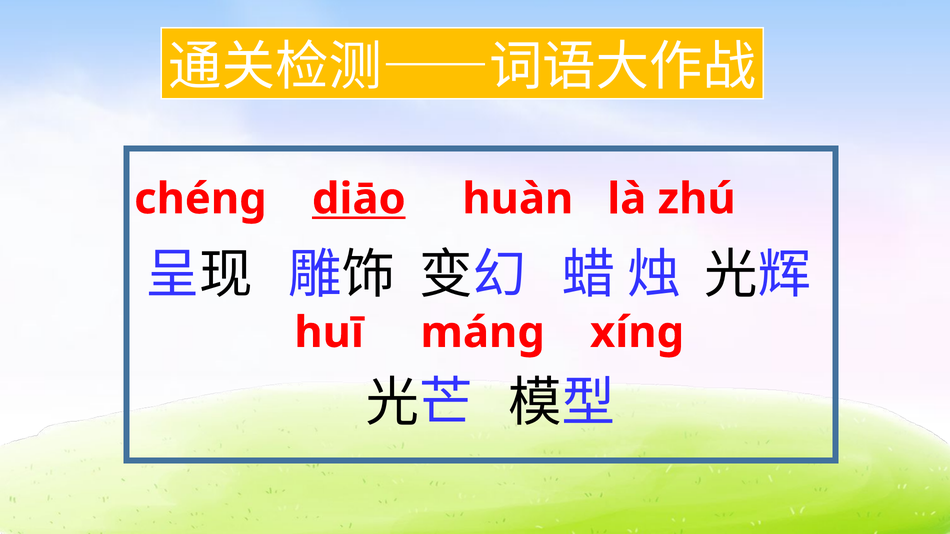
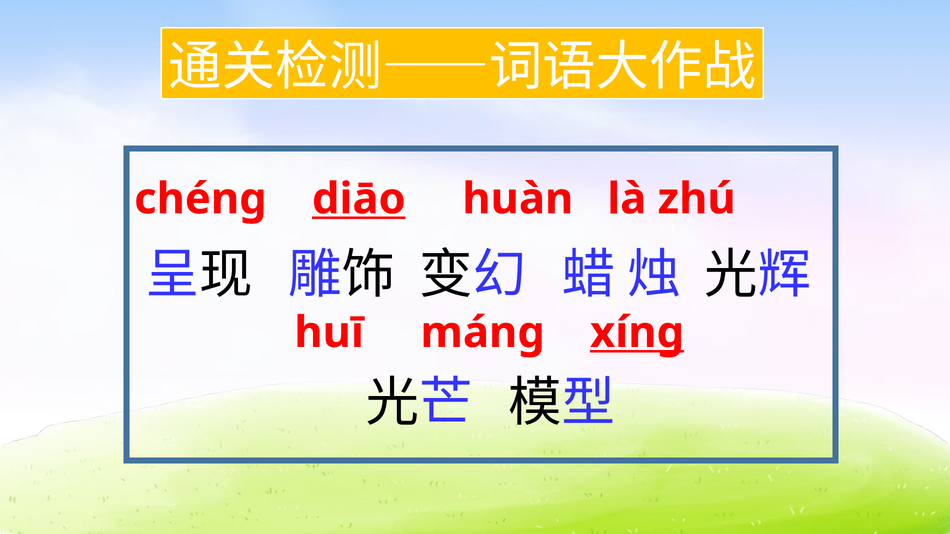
xíng underline: none -> present (637, 333)
